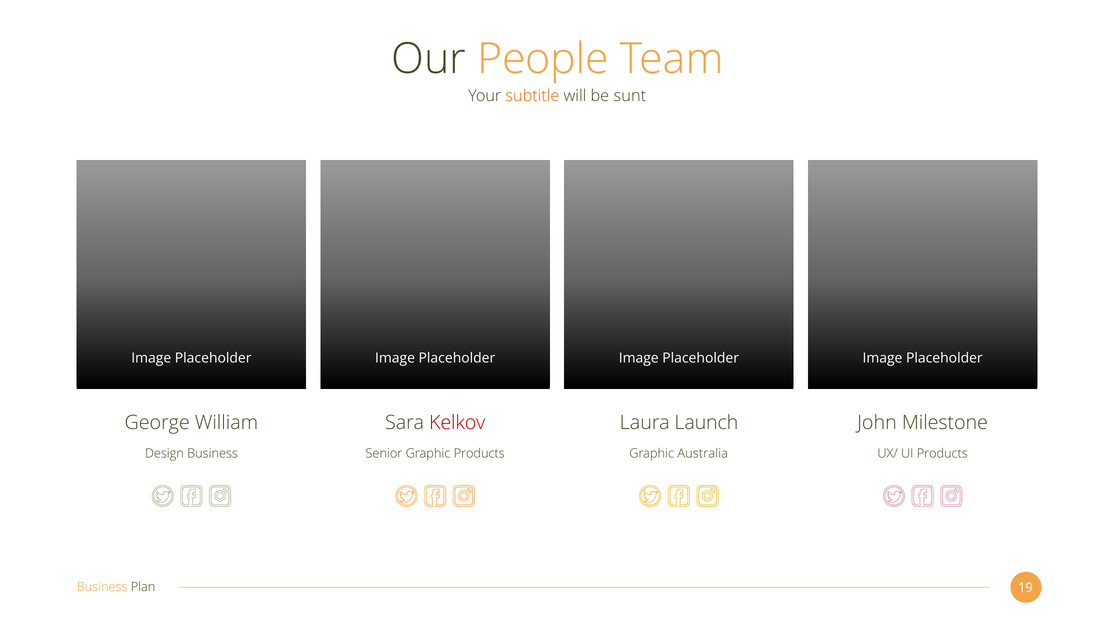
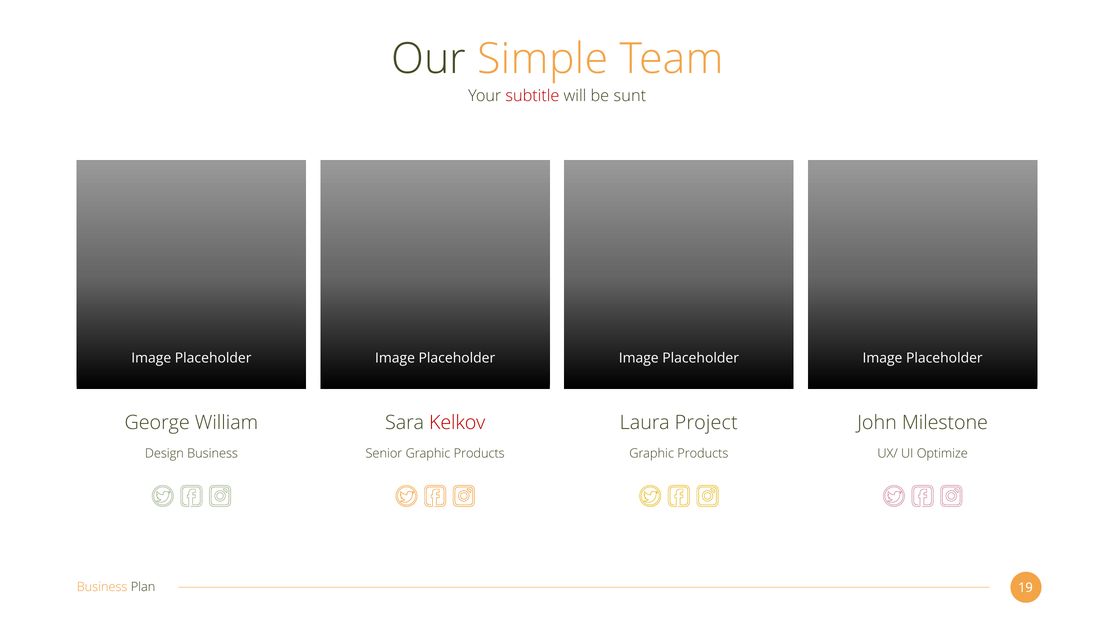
People: People -> Simple (543, 59)
subtitle colour: orange -> red (532, 96)
Launch: Launch -> Project (706, 423)
Australia: Australia -> Products (703, 454)
UI Products: Products -> Optimize (942, 454)
